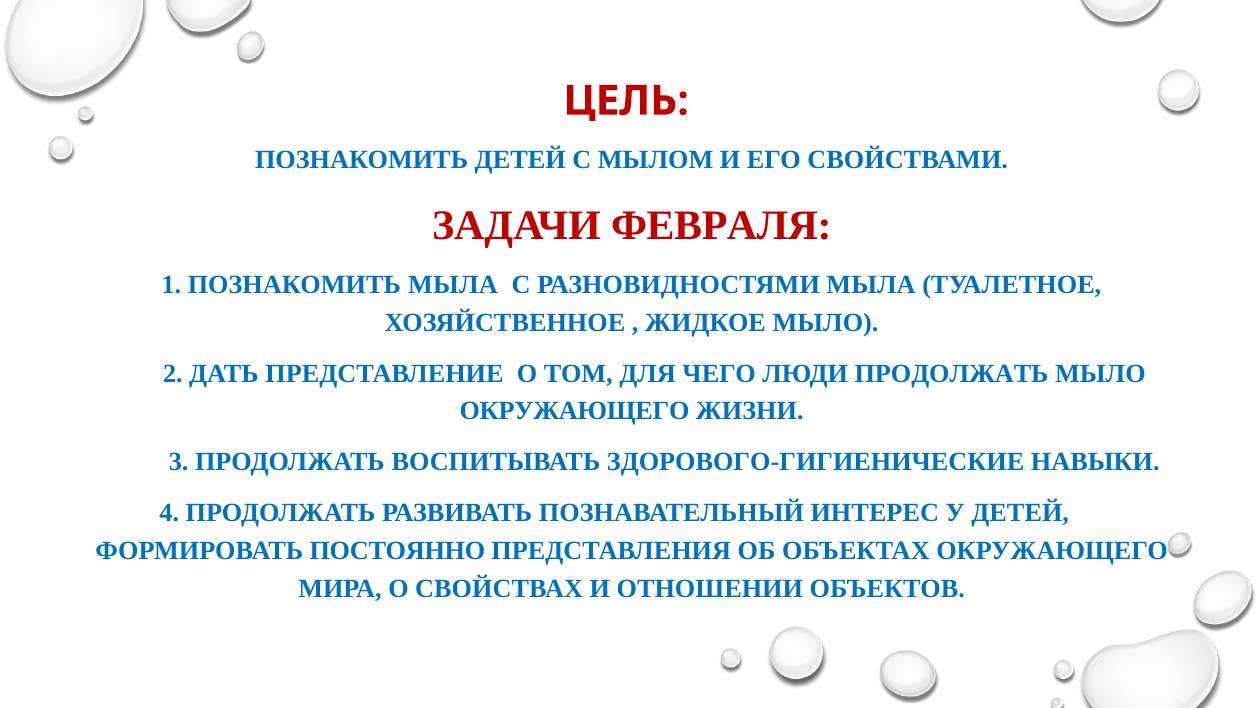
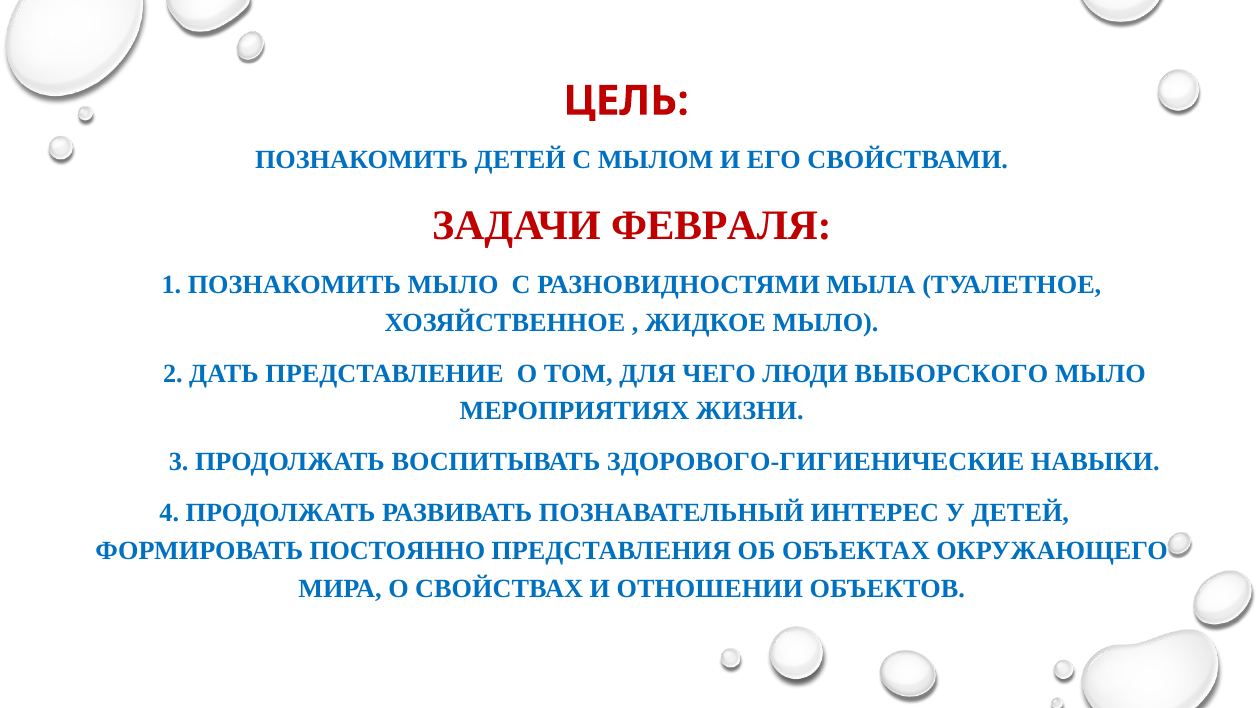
ПОЗНАКОМИТЬ МЫЛА: МЫЛА -> МЫЛО (453, 285)
ЛЮДИ ПРОДОЛЖАТЬ: ПРОДОЛЖАТЬ -> ВЫБОРСКОГО (951, 373)
ОКРУЖАЮЩЕГО: ОКРУЖАЮЩЕГО -> МЕРОПРИЯТИЯХ (574, 411)
